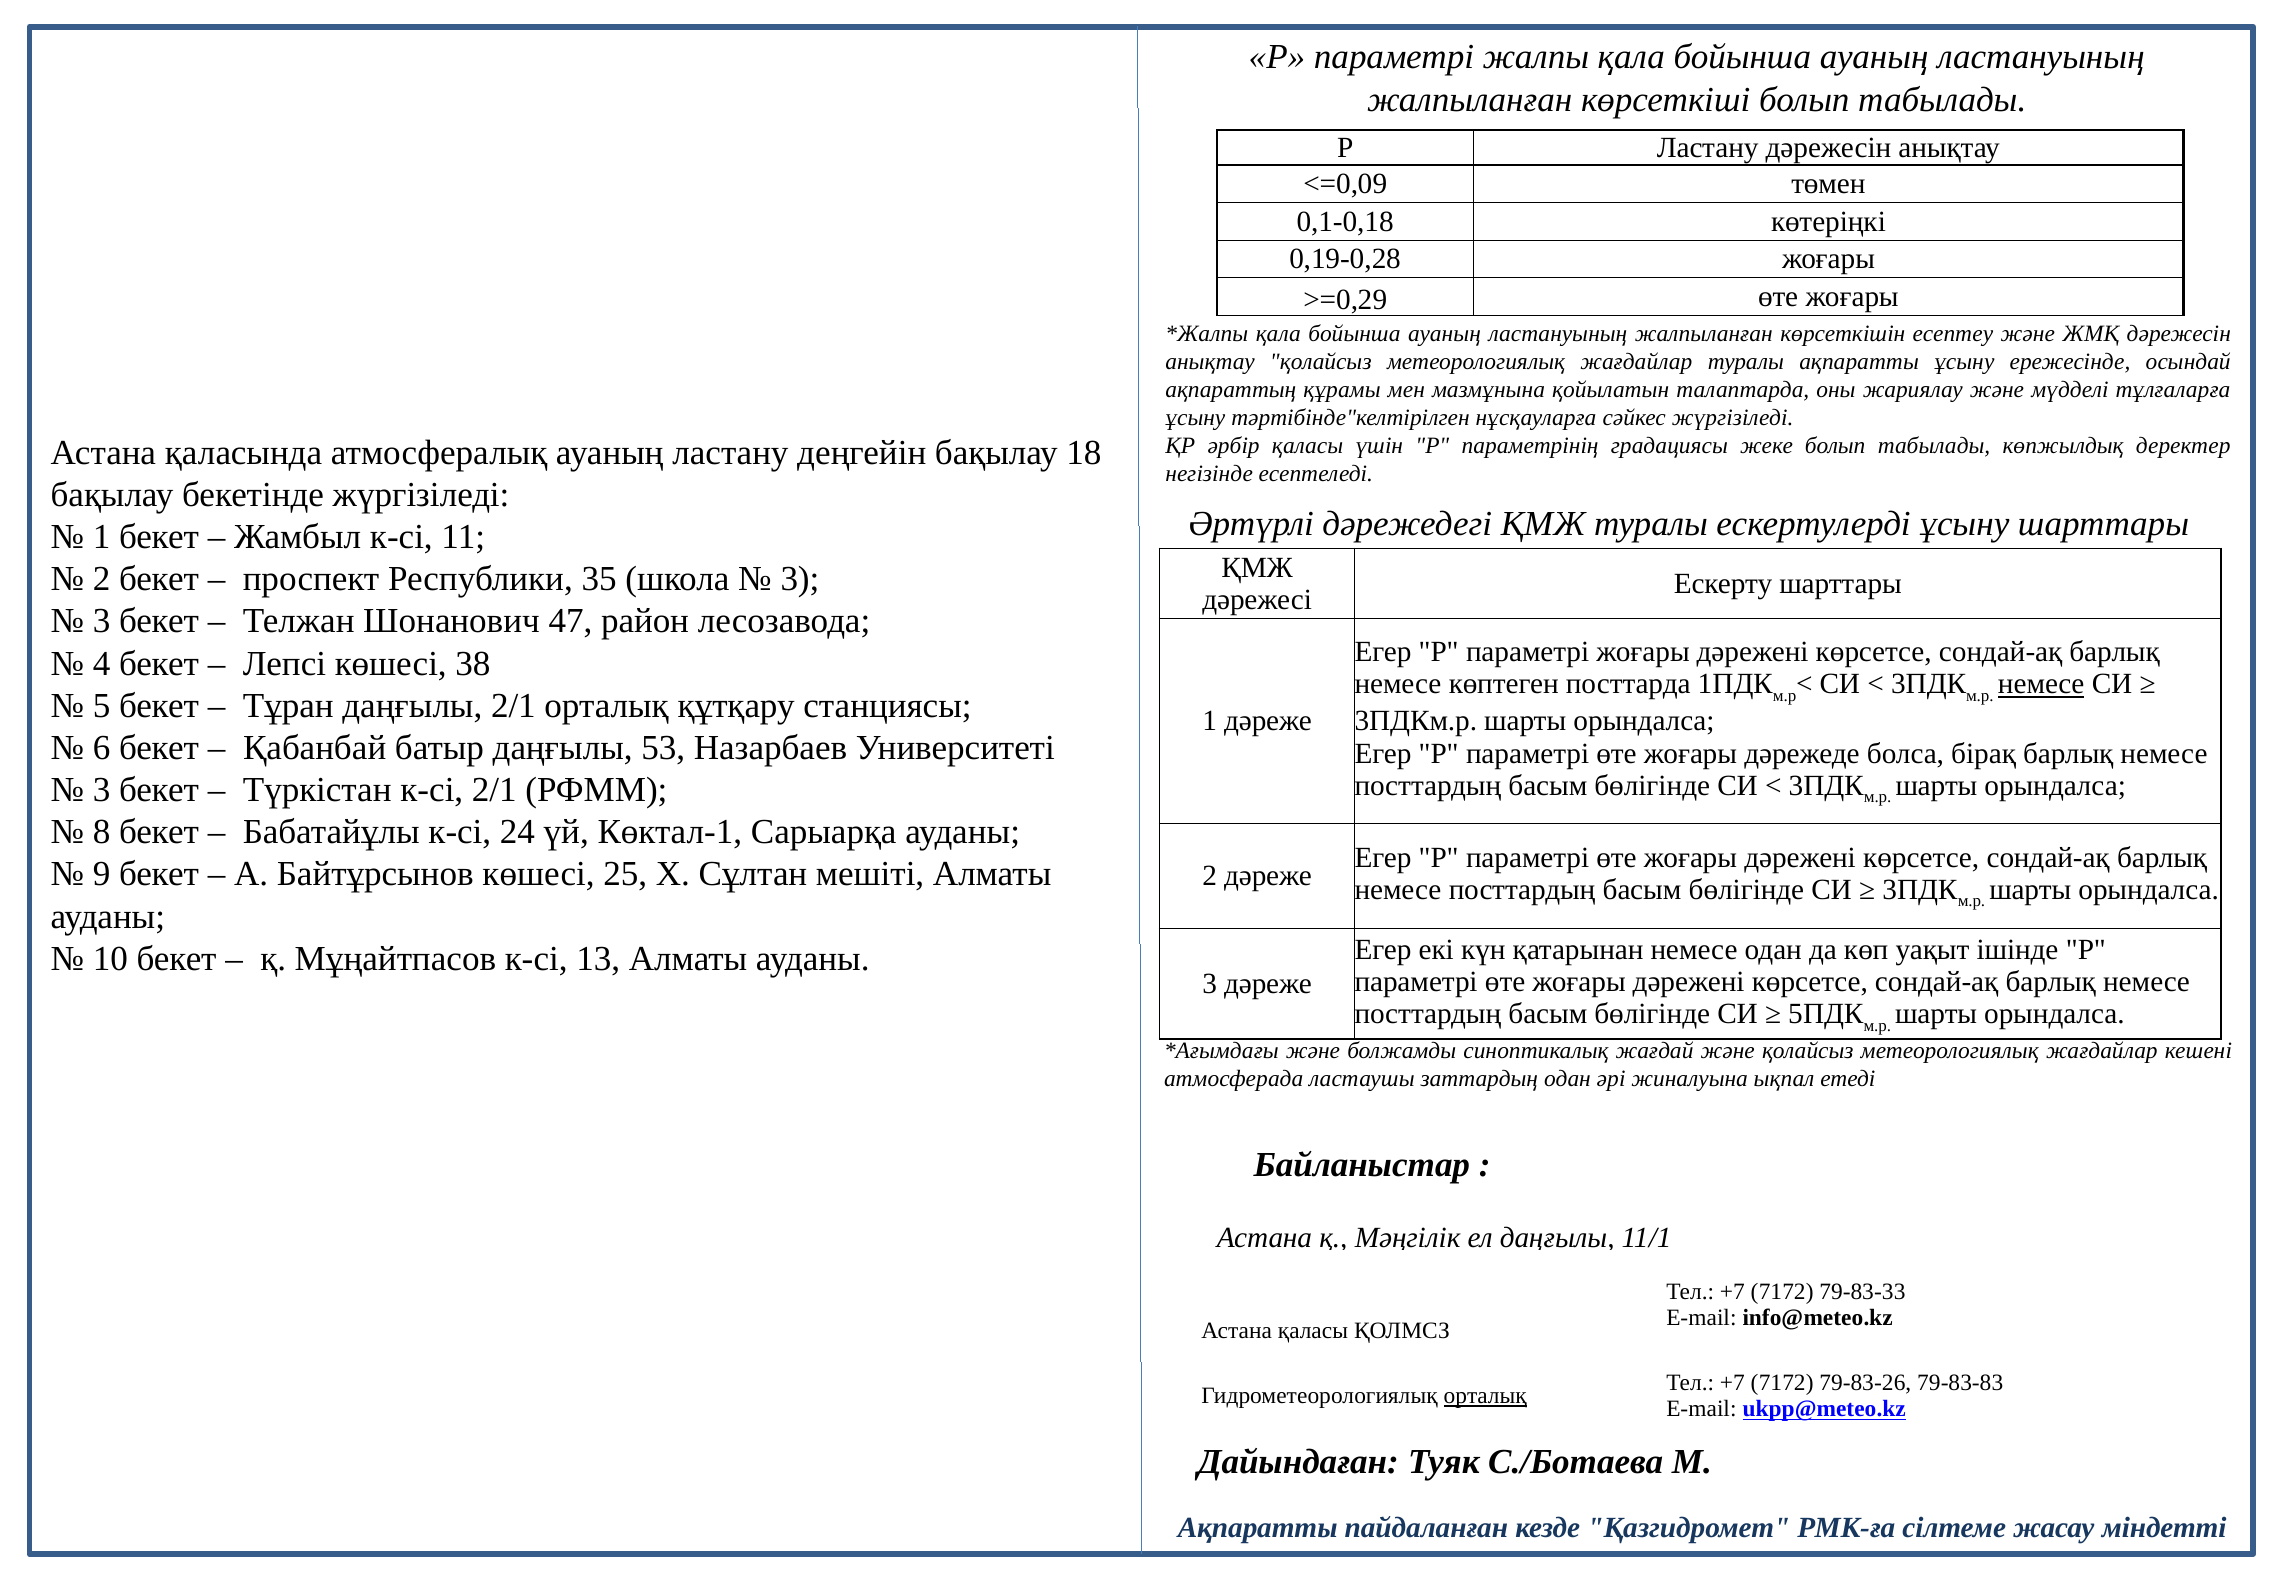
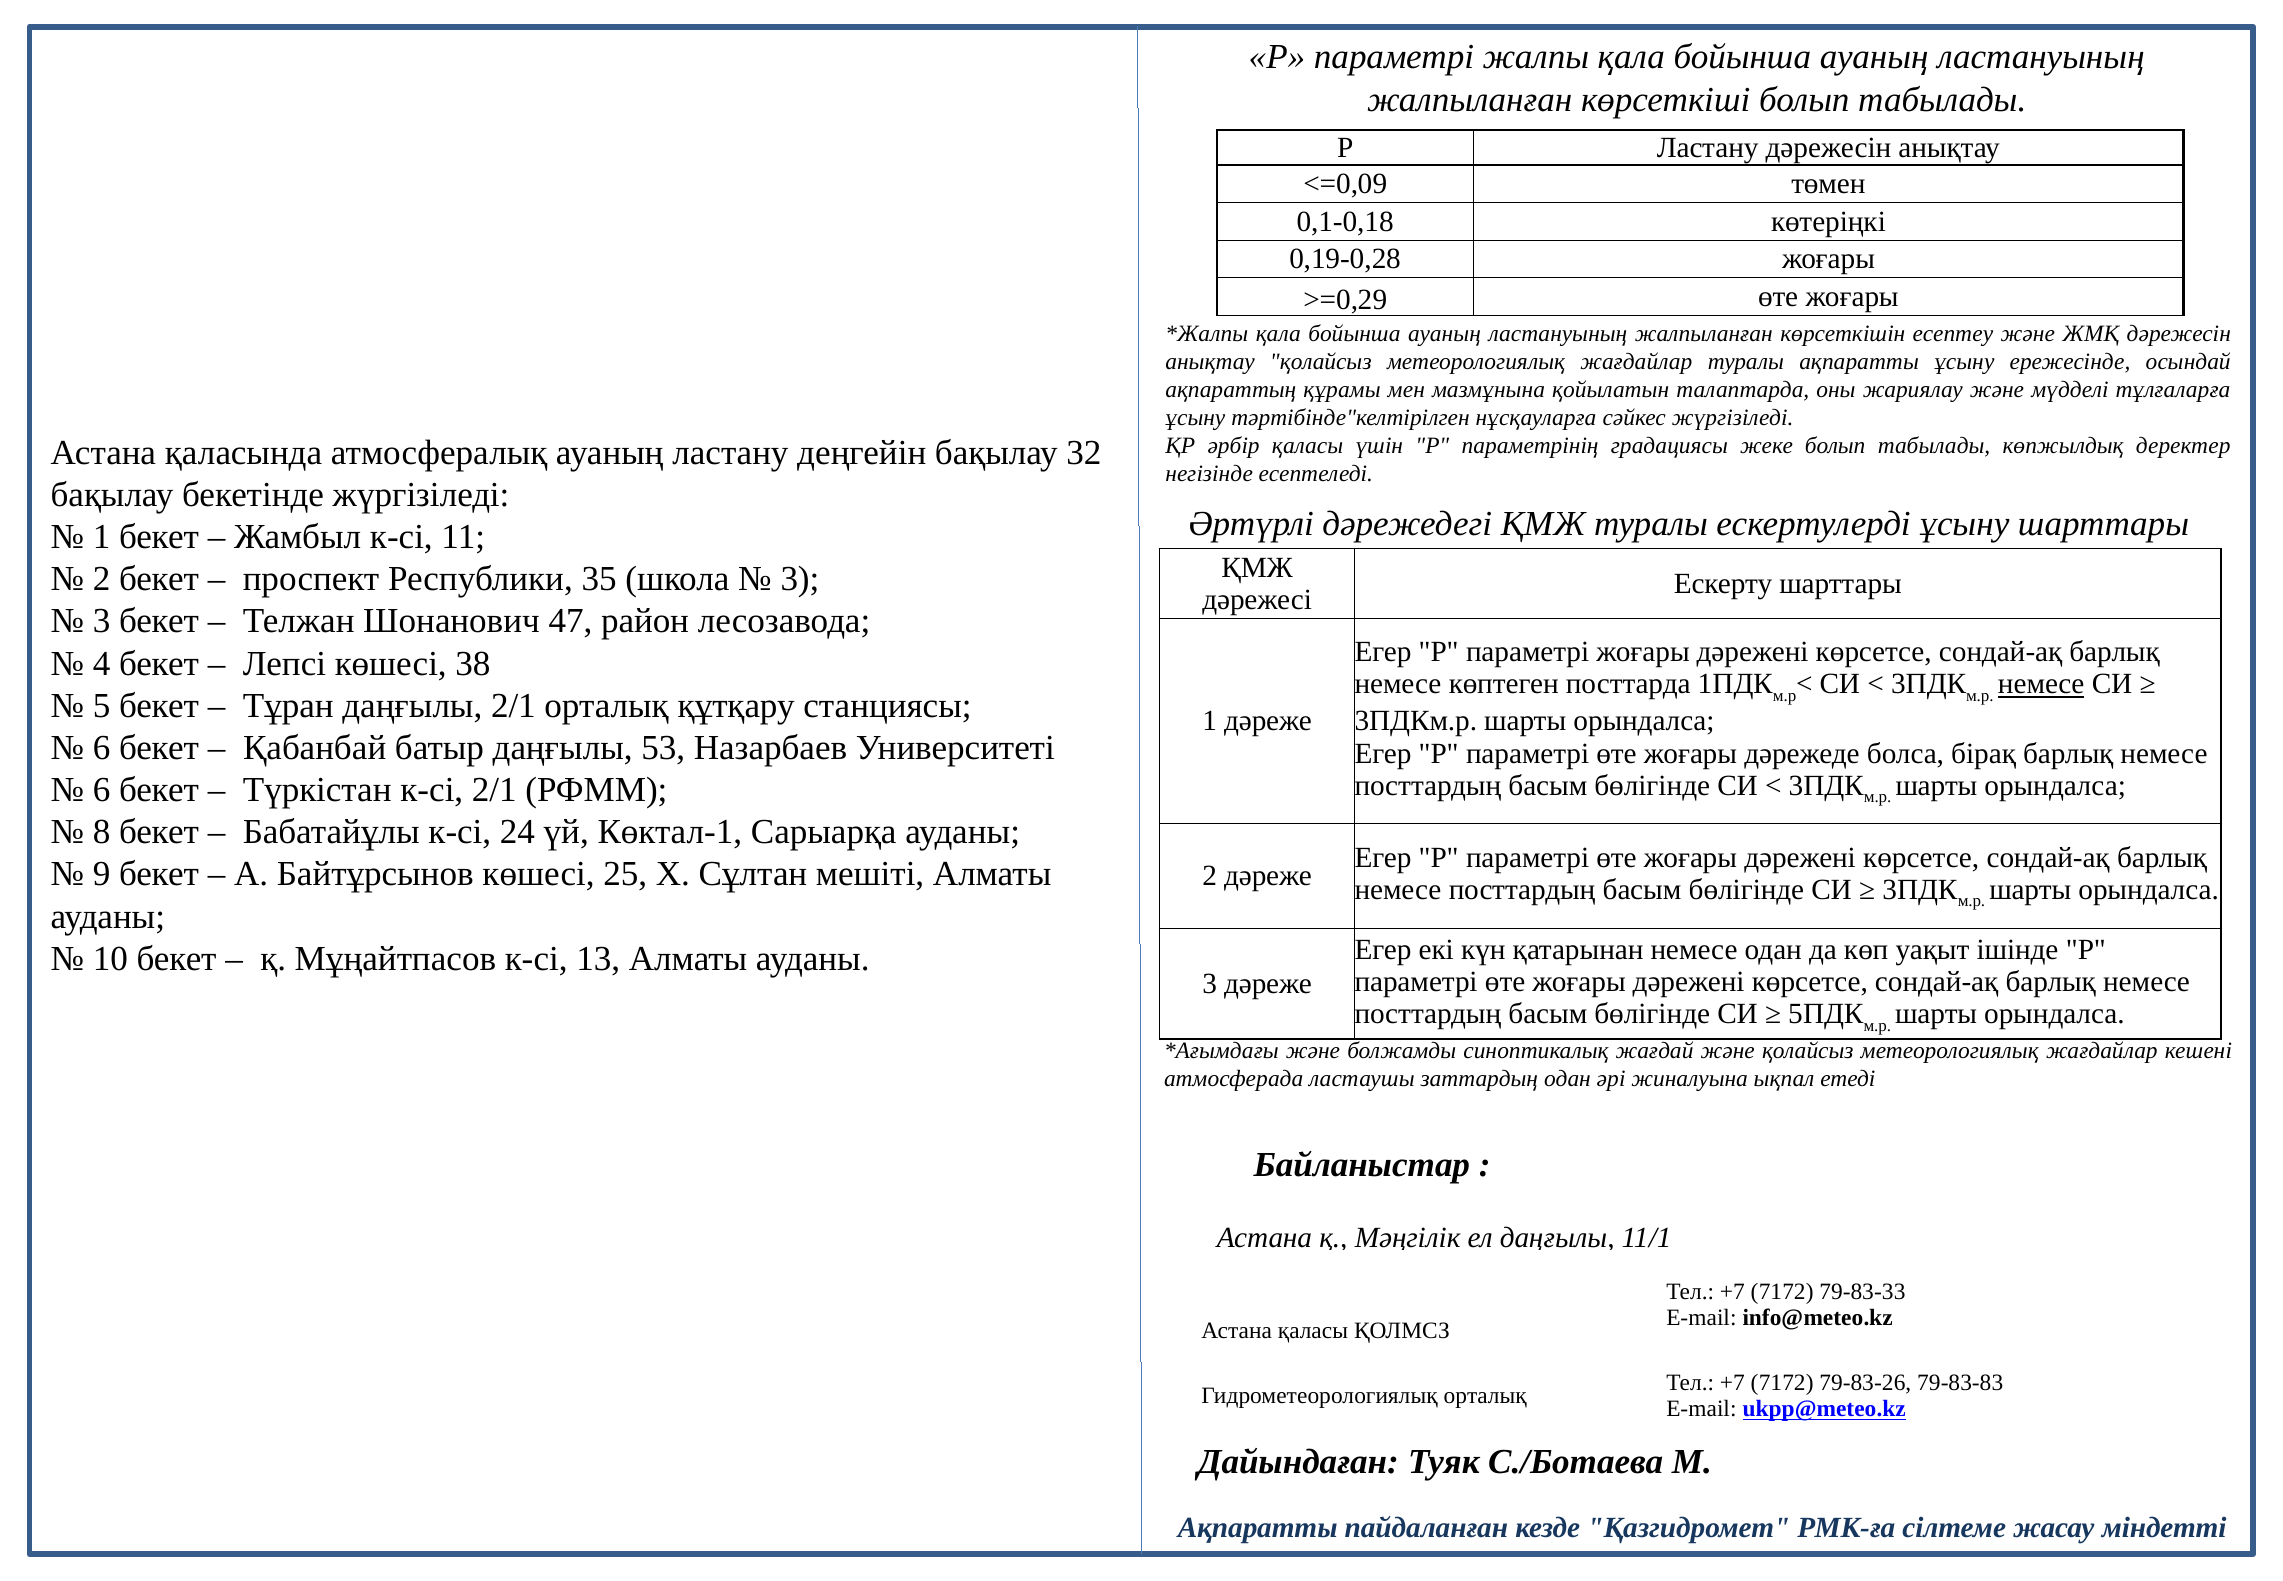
18: 18 -> 32 (1084, 453)
3: 3 -> 6 (102, 790)
орталық underline: present -> none (1485, 1395)
